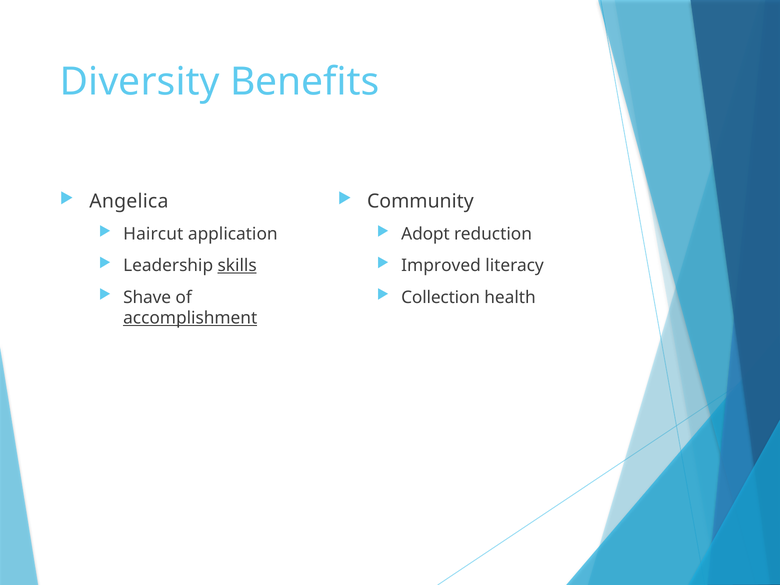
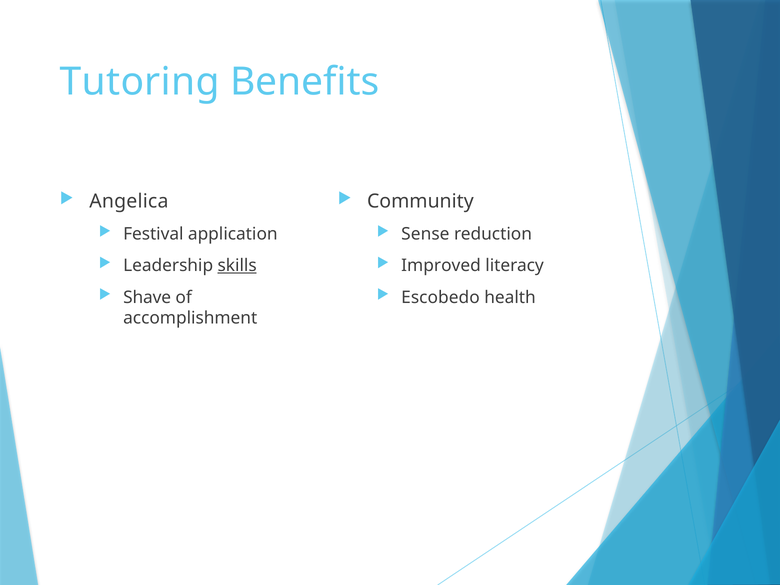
Diversity: Diversity -> Tutoring (140, 82)
Haircut: Haircut -> Festival (153, 234)
Adopt: Adopt -> Sense (425, 234)
Collection: Collection -> Escobedo (441, 297)
accomplishment underline: present -> none (190, 318)
